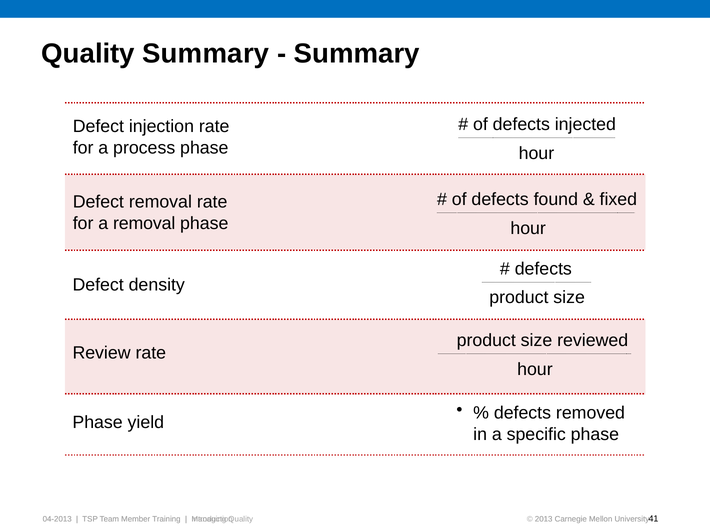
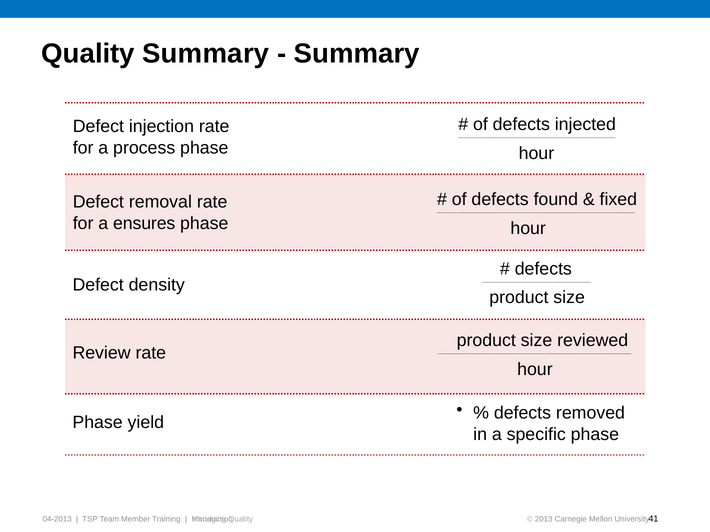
a removal: removal -> ensures (144, 223)
